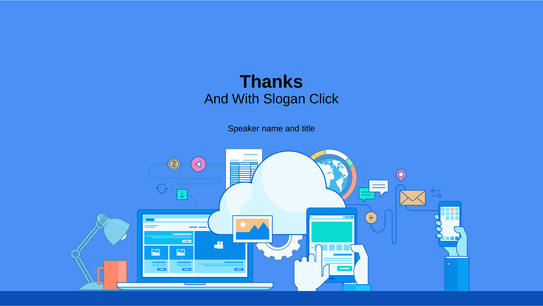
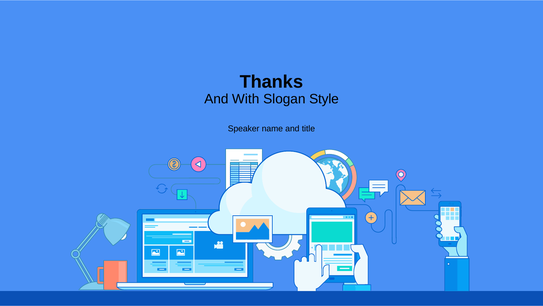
Click: Click -> Style (324, 99)
